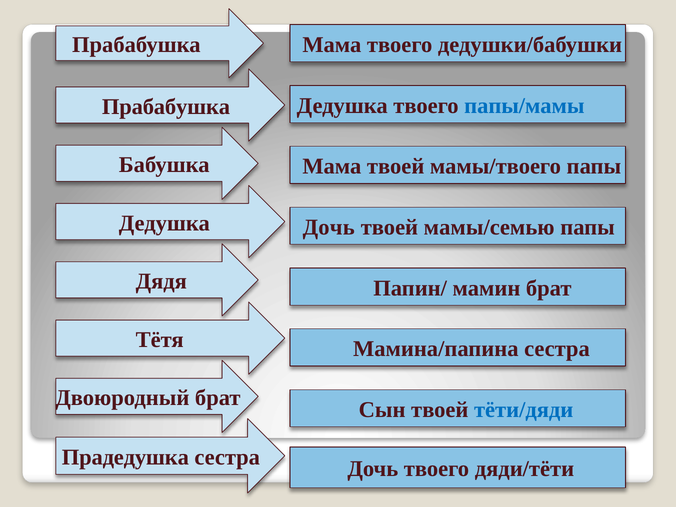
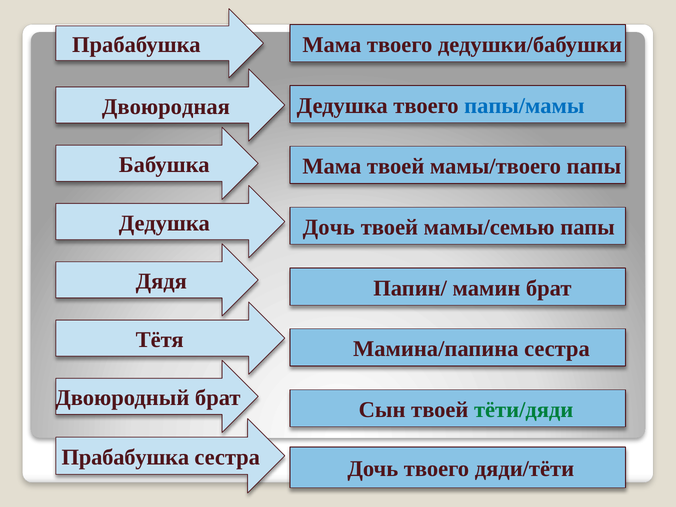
Прабабушка: Прабабушка -> Двоюродная (166, 107)
тёти/дяди colour: blue -> green (524, 410)
Прадедушка: Прадедушка -> Прабабушка (125, 457)
